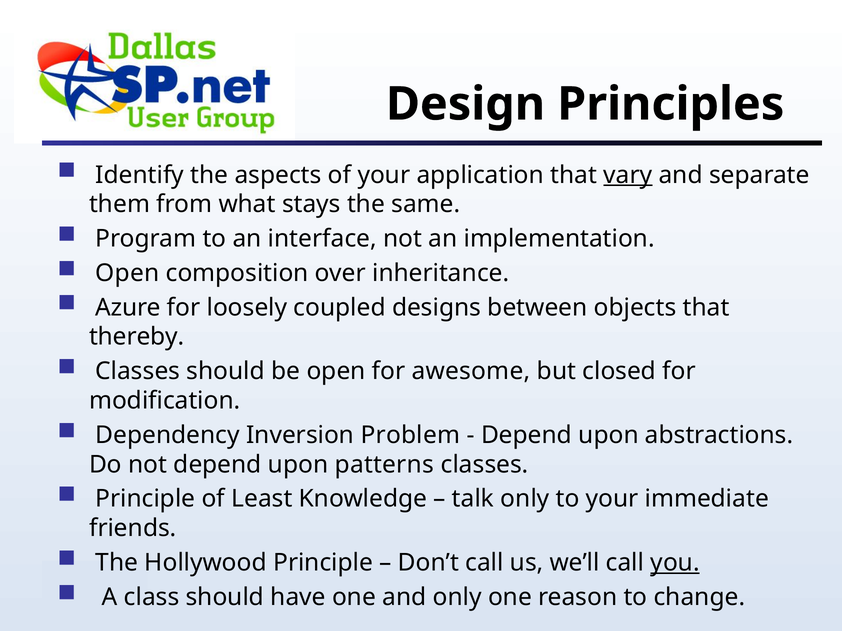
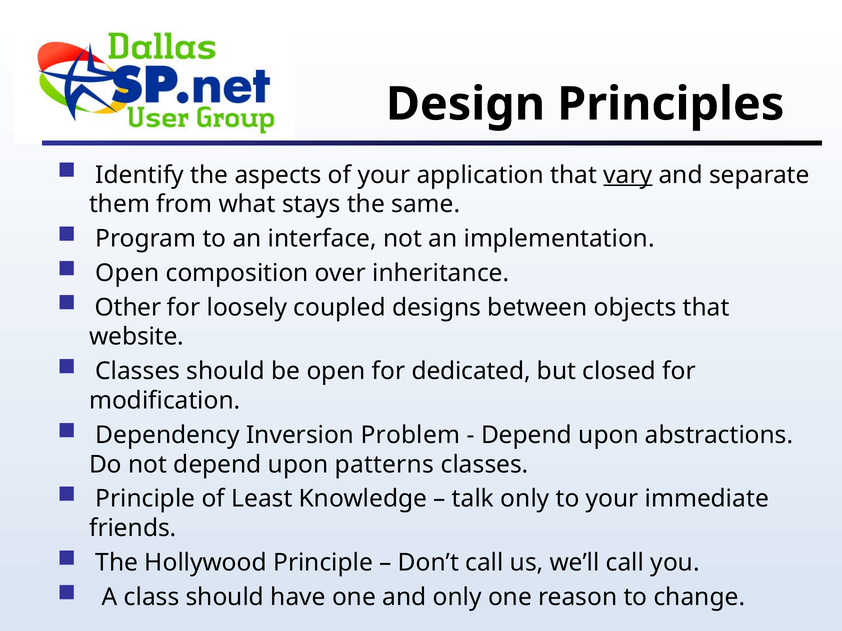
Azure: Azure -> Other (128, 308)
thereby: thereby -> website (137, 337)
awesome: awesome -> dedicated (471, 371)
you underline: present -> none (675, 563)
